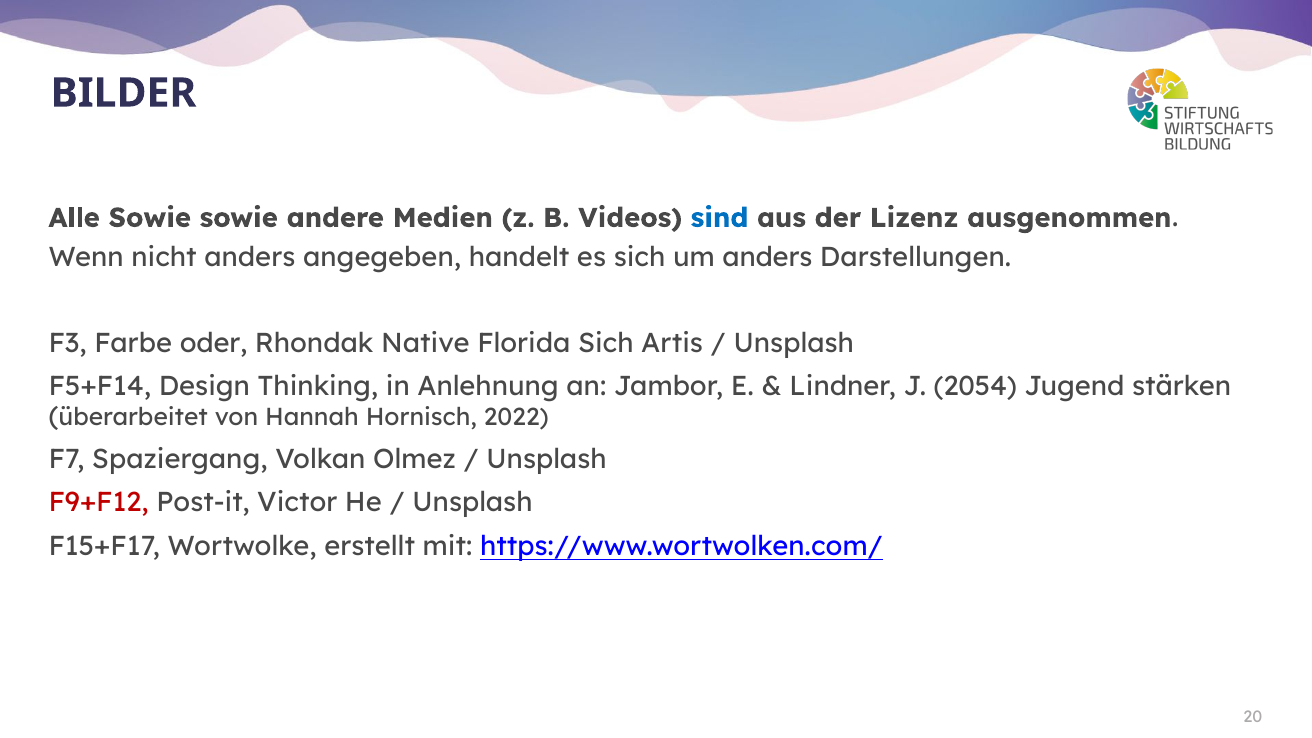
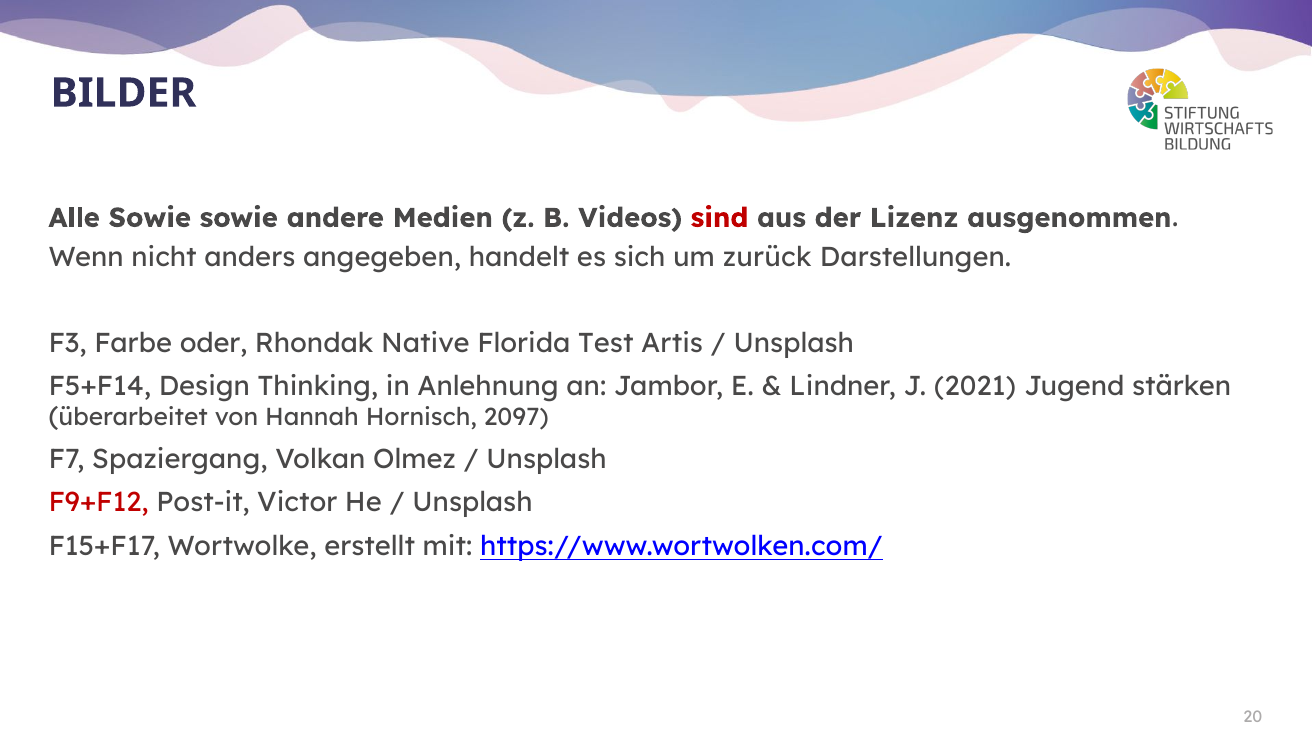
sind colour: blue -> red (719, 218)
um anders: anders -> zurück (767, 257)
Florida Sich: Sich -> Test (606, 343)
2054: 2054 -> 2021 (975, 387)
2022: 2022 -> 2097 (516, 417)
